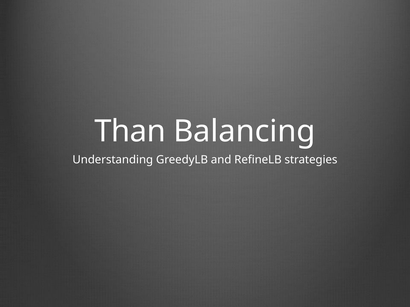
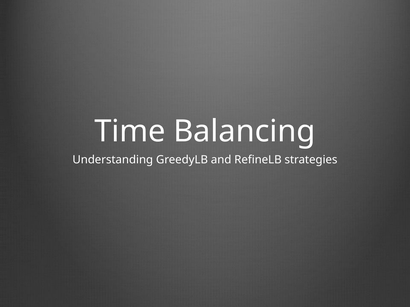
Than: Than -> Time (130, 132)
